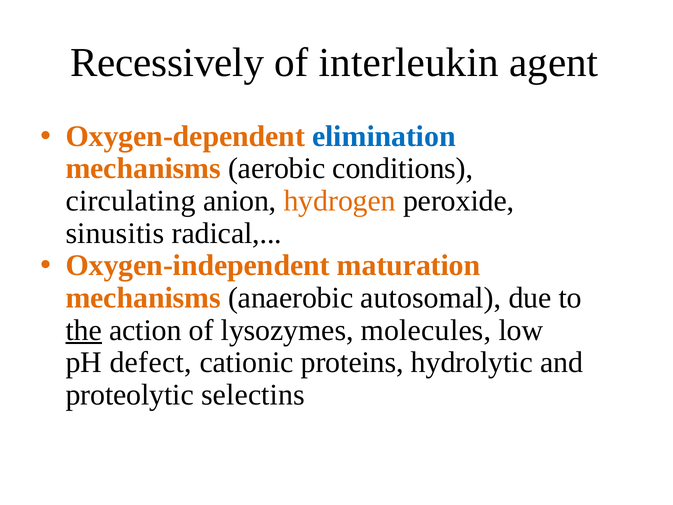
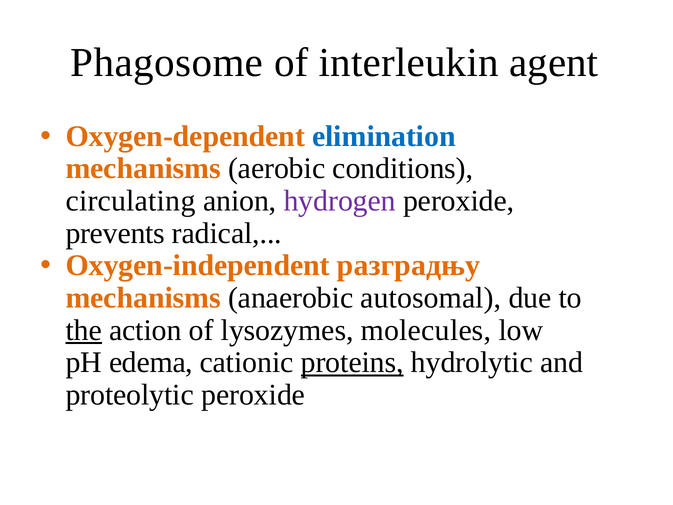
Recessively: Recessively -> Phagosome (167, 63)
hydrogen colour: orange -> purple (340, 201)
sinusitis: sinusitis -> prevents (115, 233)
maturation: maturation -> разградњу (409, 265)
defect: defect -> edema (151, 362)
proteins underline: none -> present (352, 362)
proteolytic selectins: selectins -> peroxide (253, 395)
